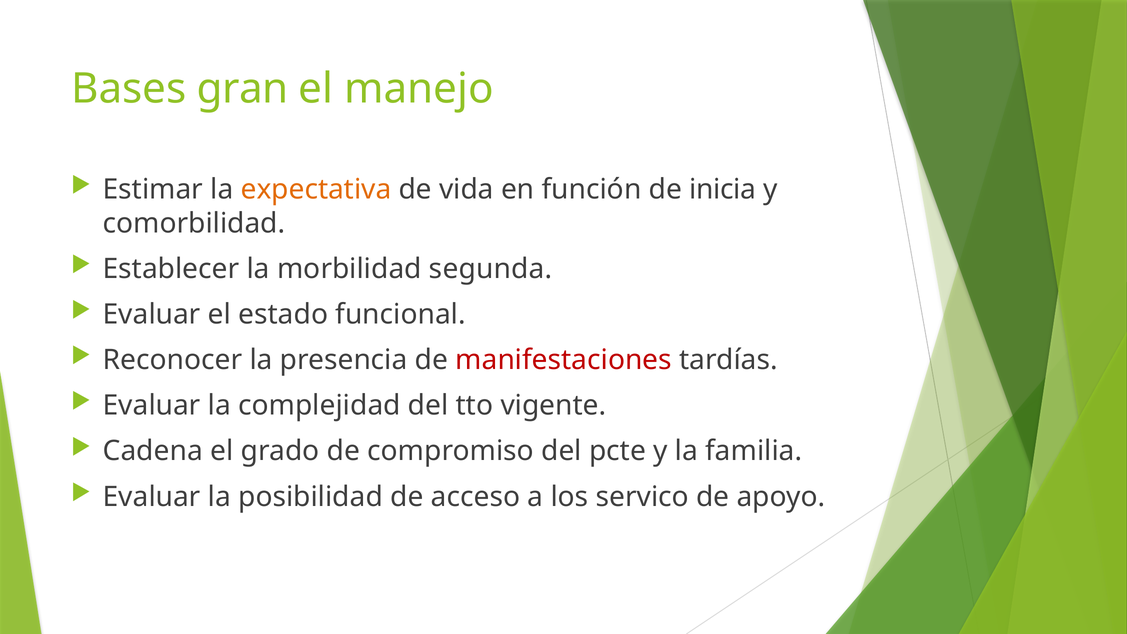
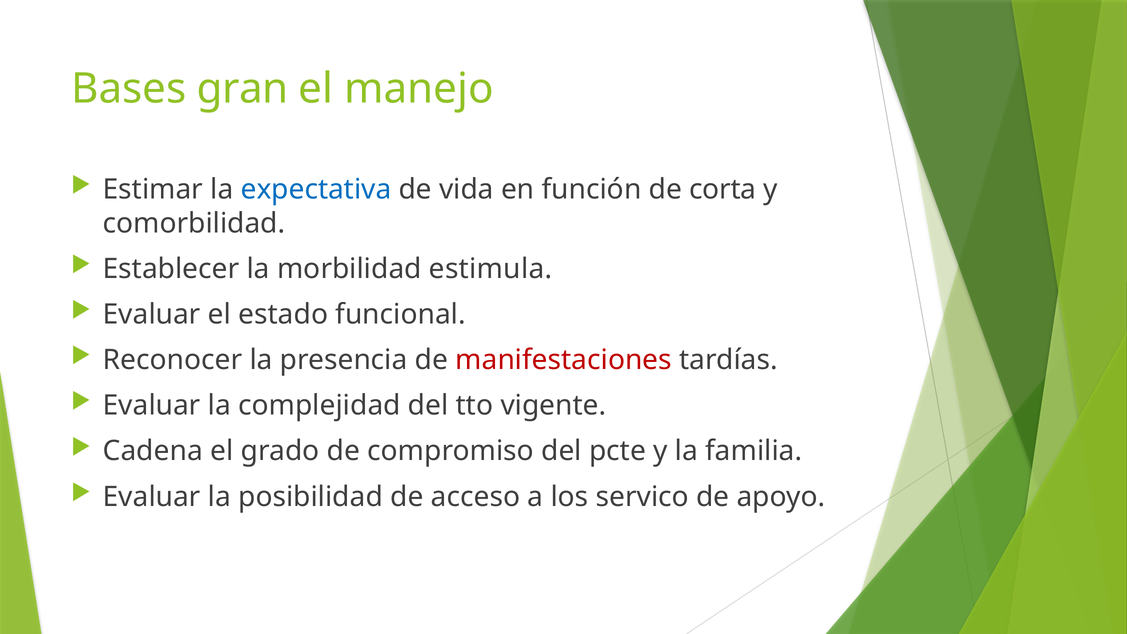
expectativa colour: orange -> blue (316, 189)
inicia: inicia -> corta (723, 189)
segunda: segunda -> estimula (491, 269)
